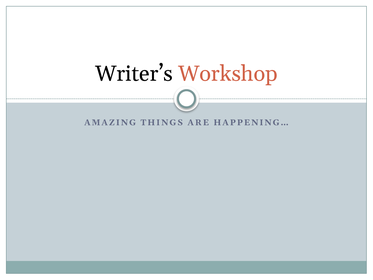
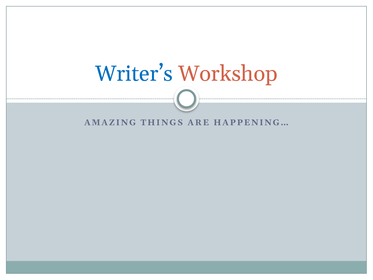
Writer’s colour: black -> blue (134, 74)
